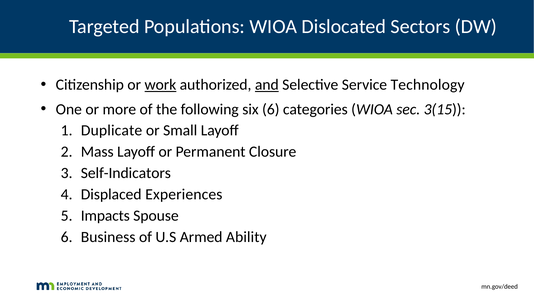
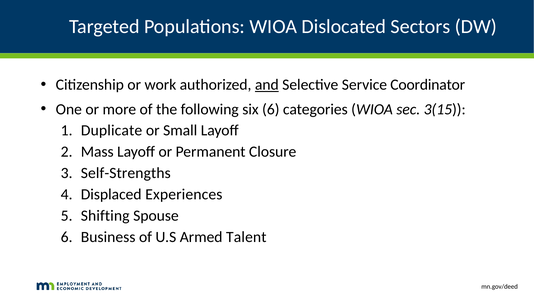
work underline: present -> none (160, 85)
Technology: Technology -> Coordinator (428, 85)
Self-Indicators: Self-Indicators -> Self-Strengths (126, 173)
Impacts: Impacts -> Shifting (105, 216)
Ability: Ability -> Talent (246, 237)
